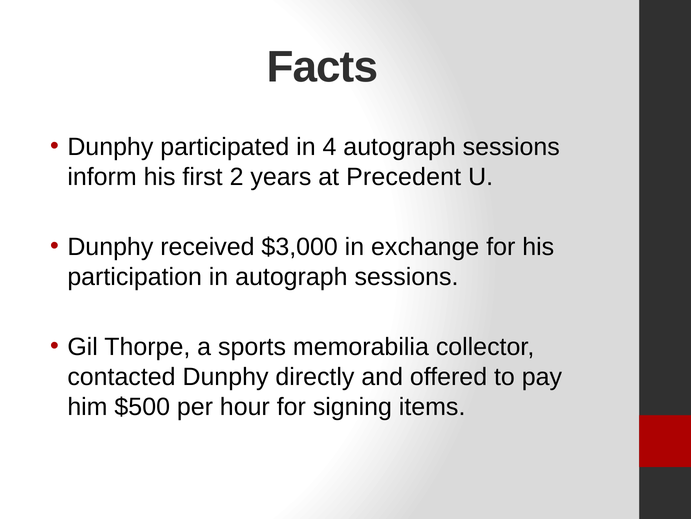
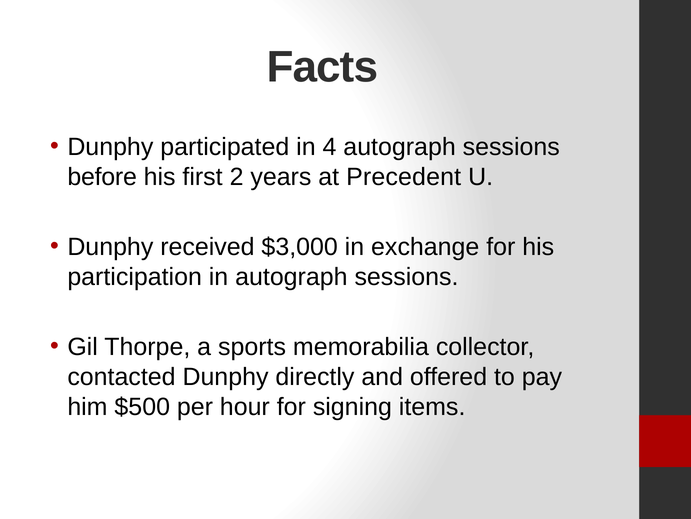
inform: inform -> before (102, 177)
